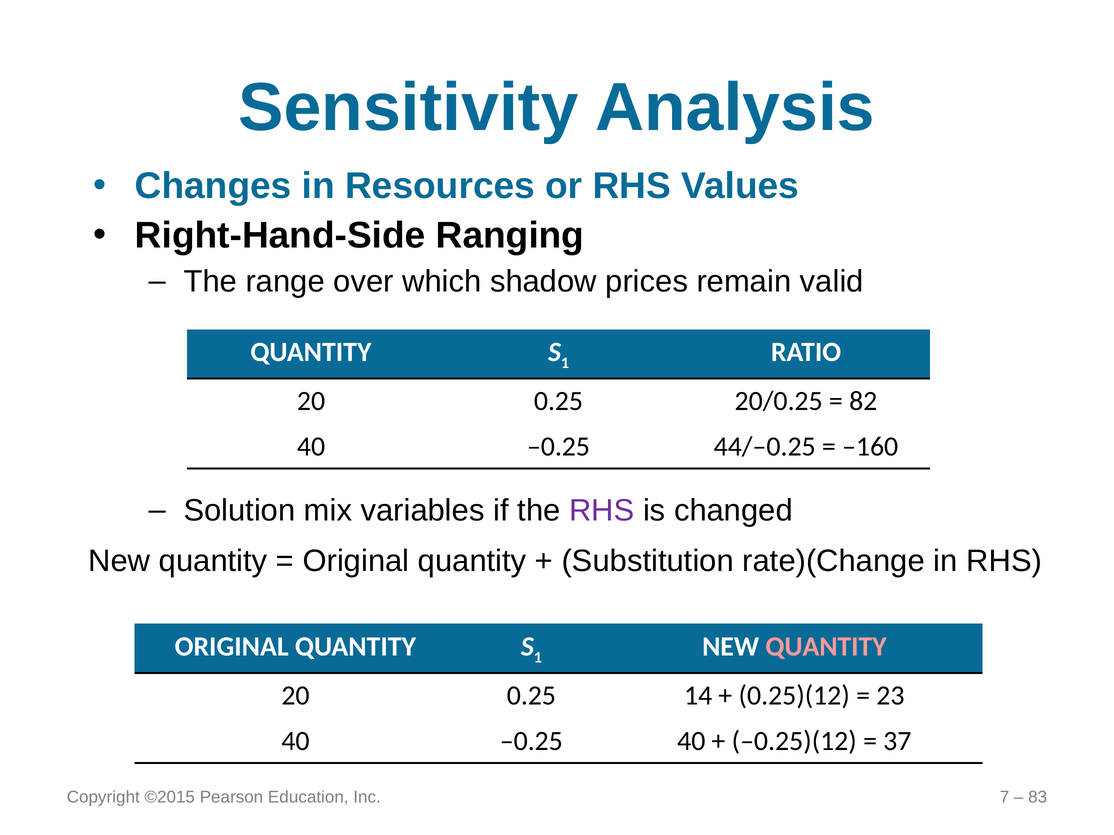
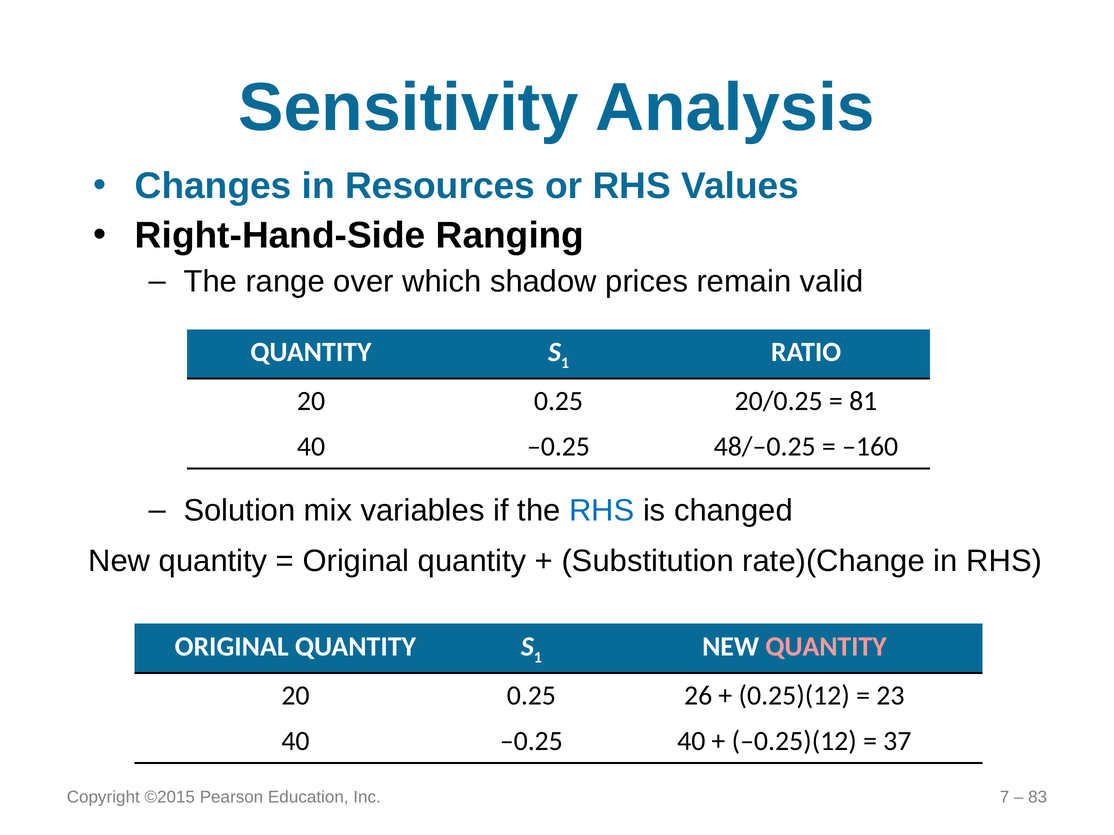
82: 82 -> 81 (863, 401)
44/–0.25: 44/–0.25 -> 48/–0.25 (765, 447)
RHS colour: purple -> blue (602, 511)
14: 14 -> 26 (698, 696)
